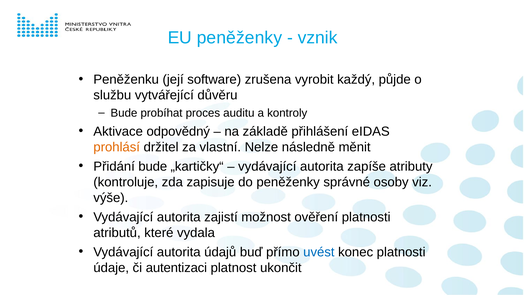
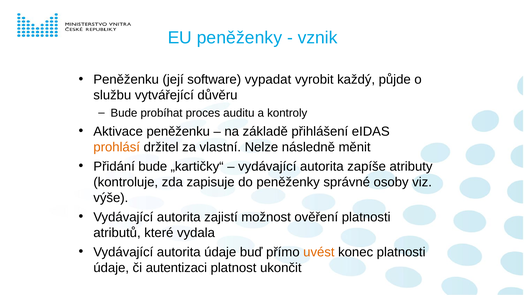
zrušena: zrušena -> vypadat (268, 80)
Aktivace odpovědný: odpovědný -> peněženku (178, 131)
autorita údajů: údajů -> údaje (220, 252)
uvést colour: blue -> orange (319, 252)
